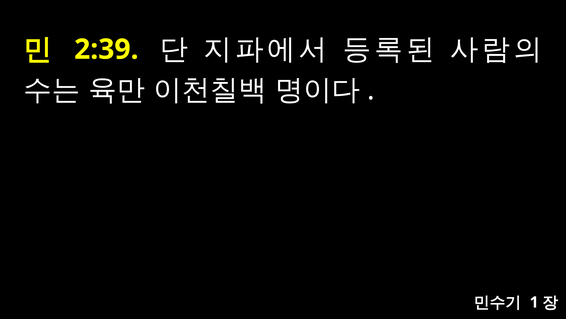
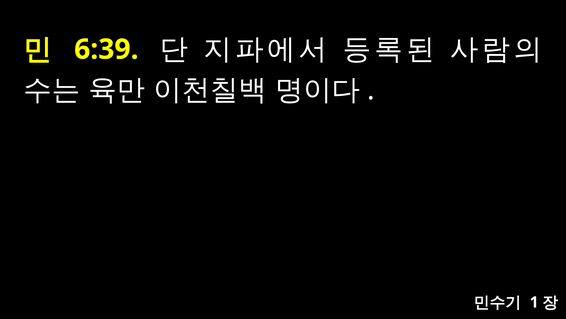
2:39: 2:39 -> 6:39 (106, 49)
